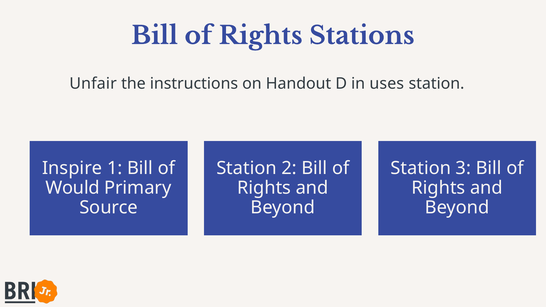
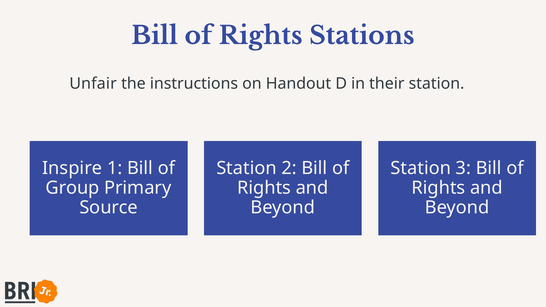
uses: uses -> their (387, 84)
Would: Would -> Group (73, 188)
